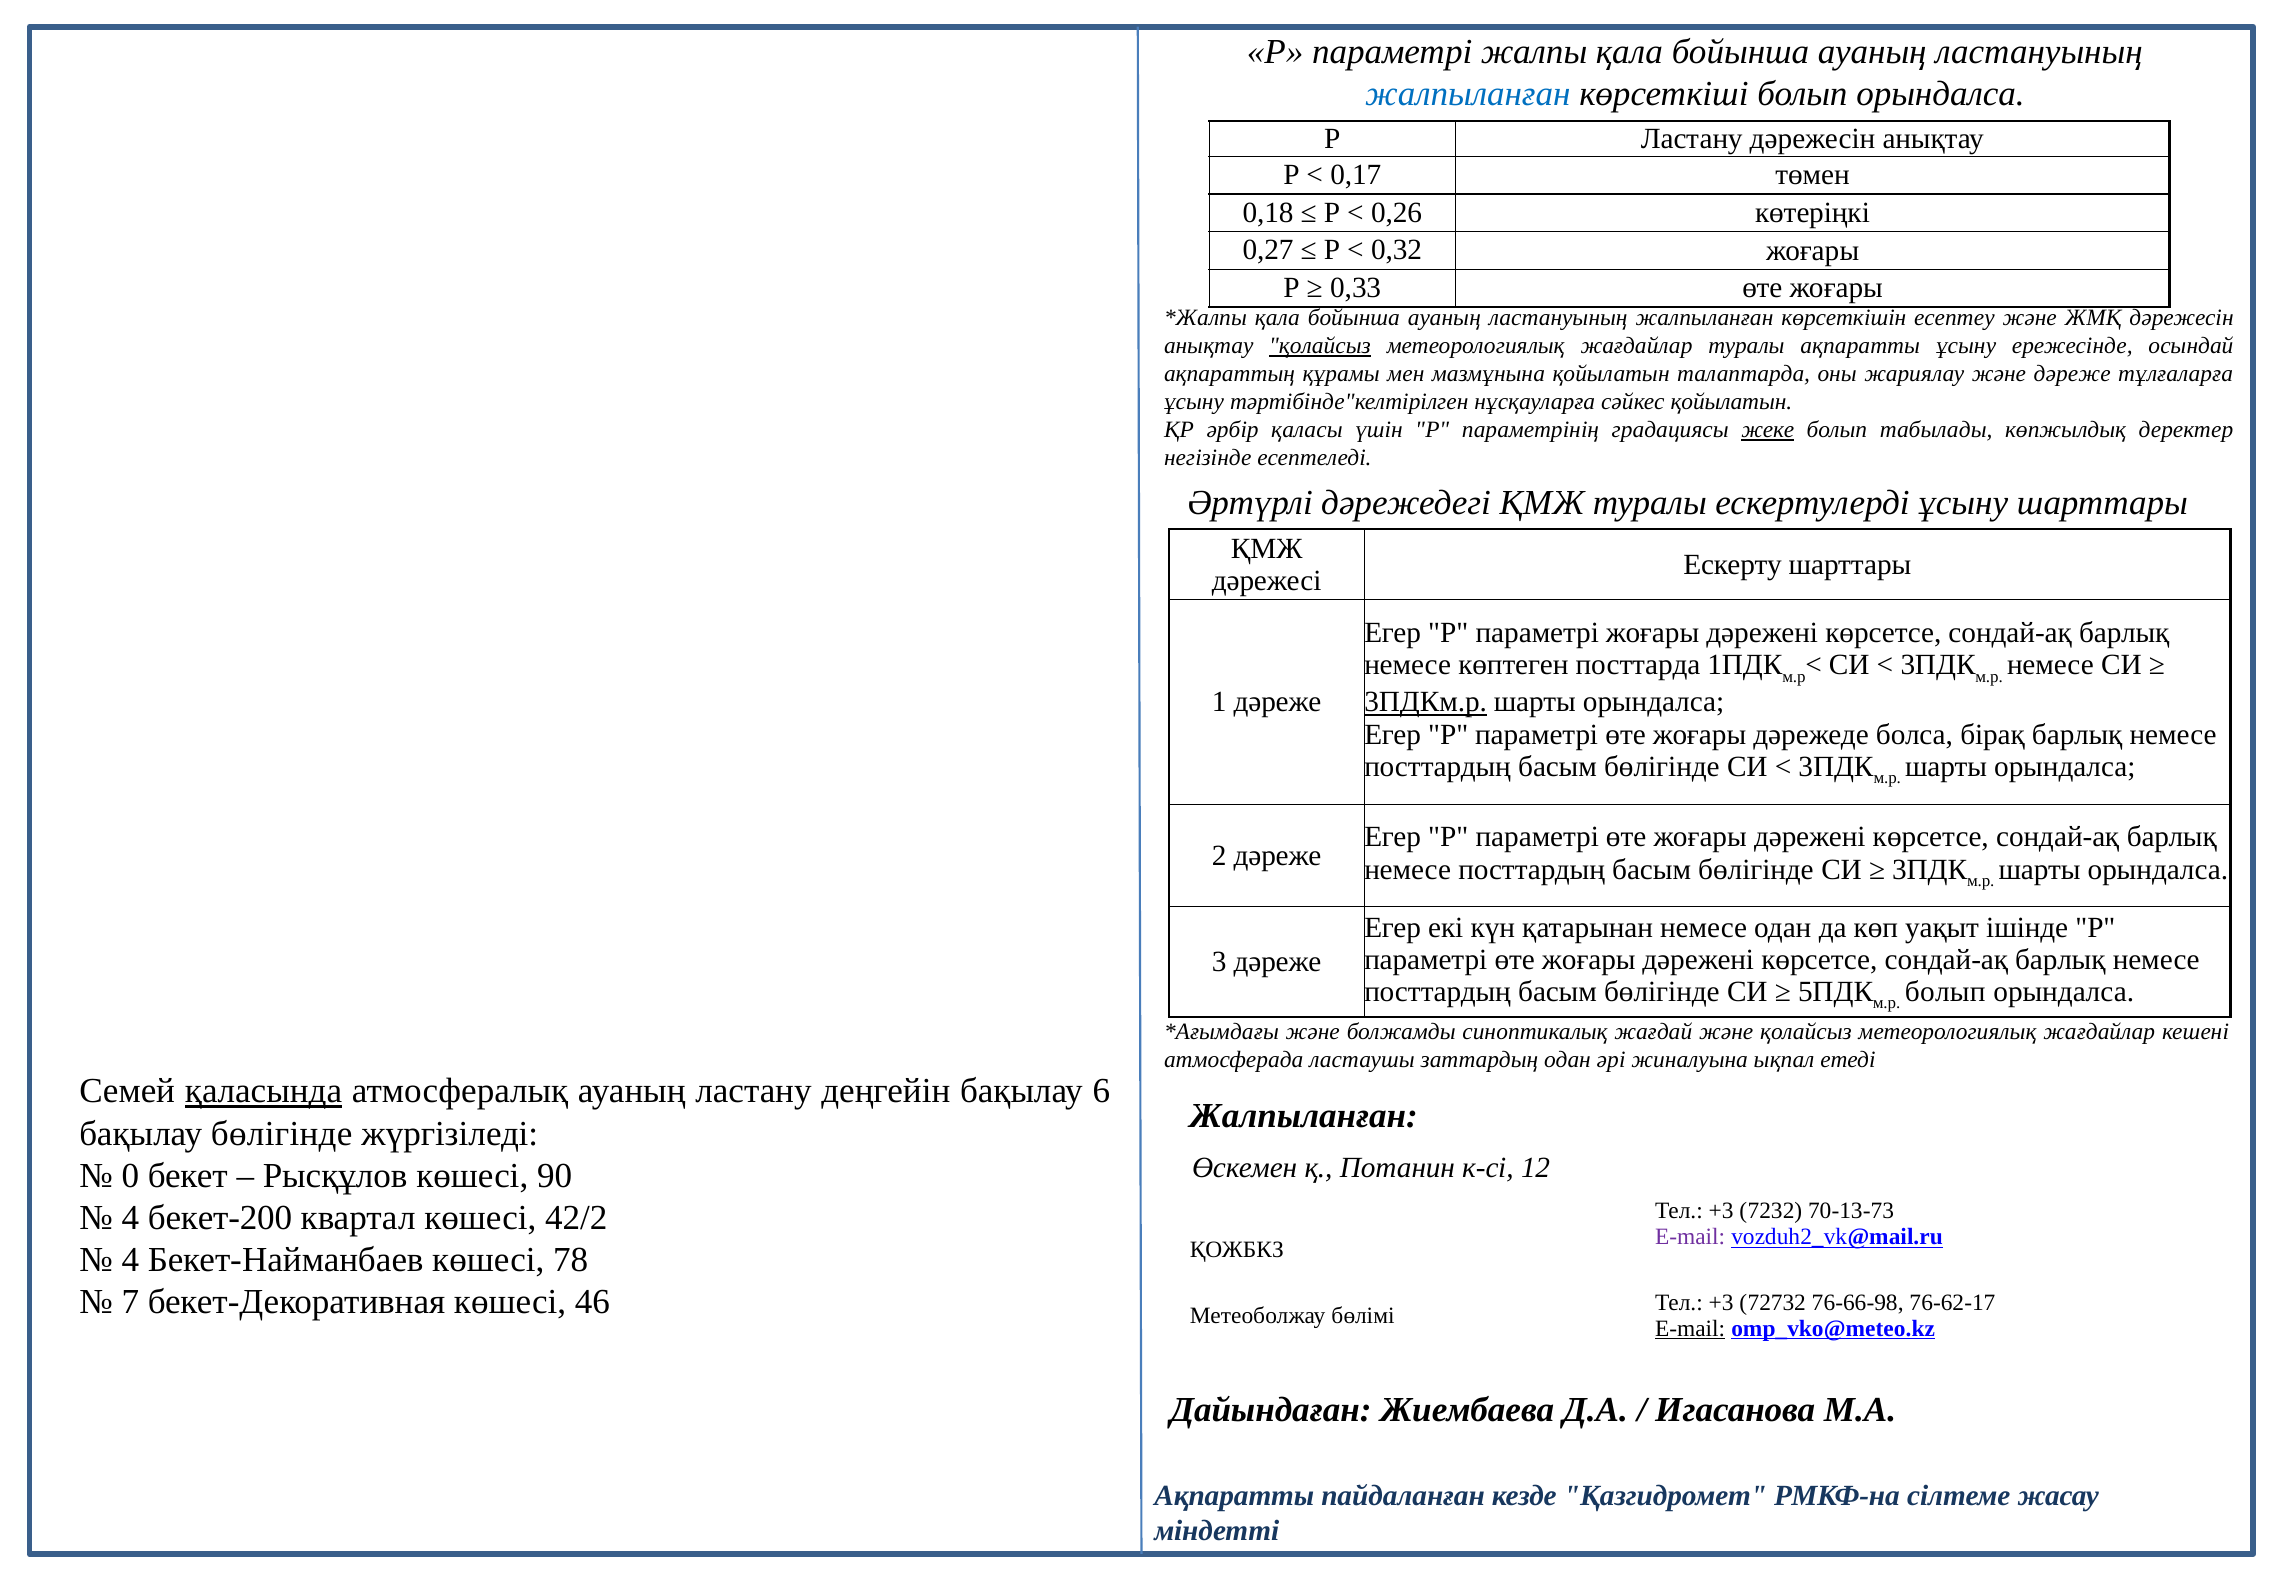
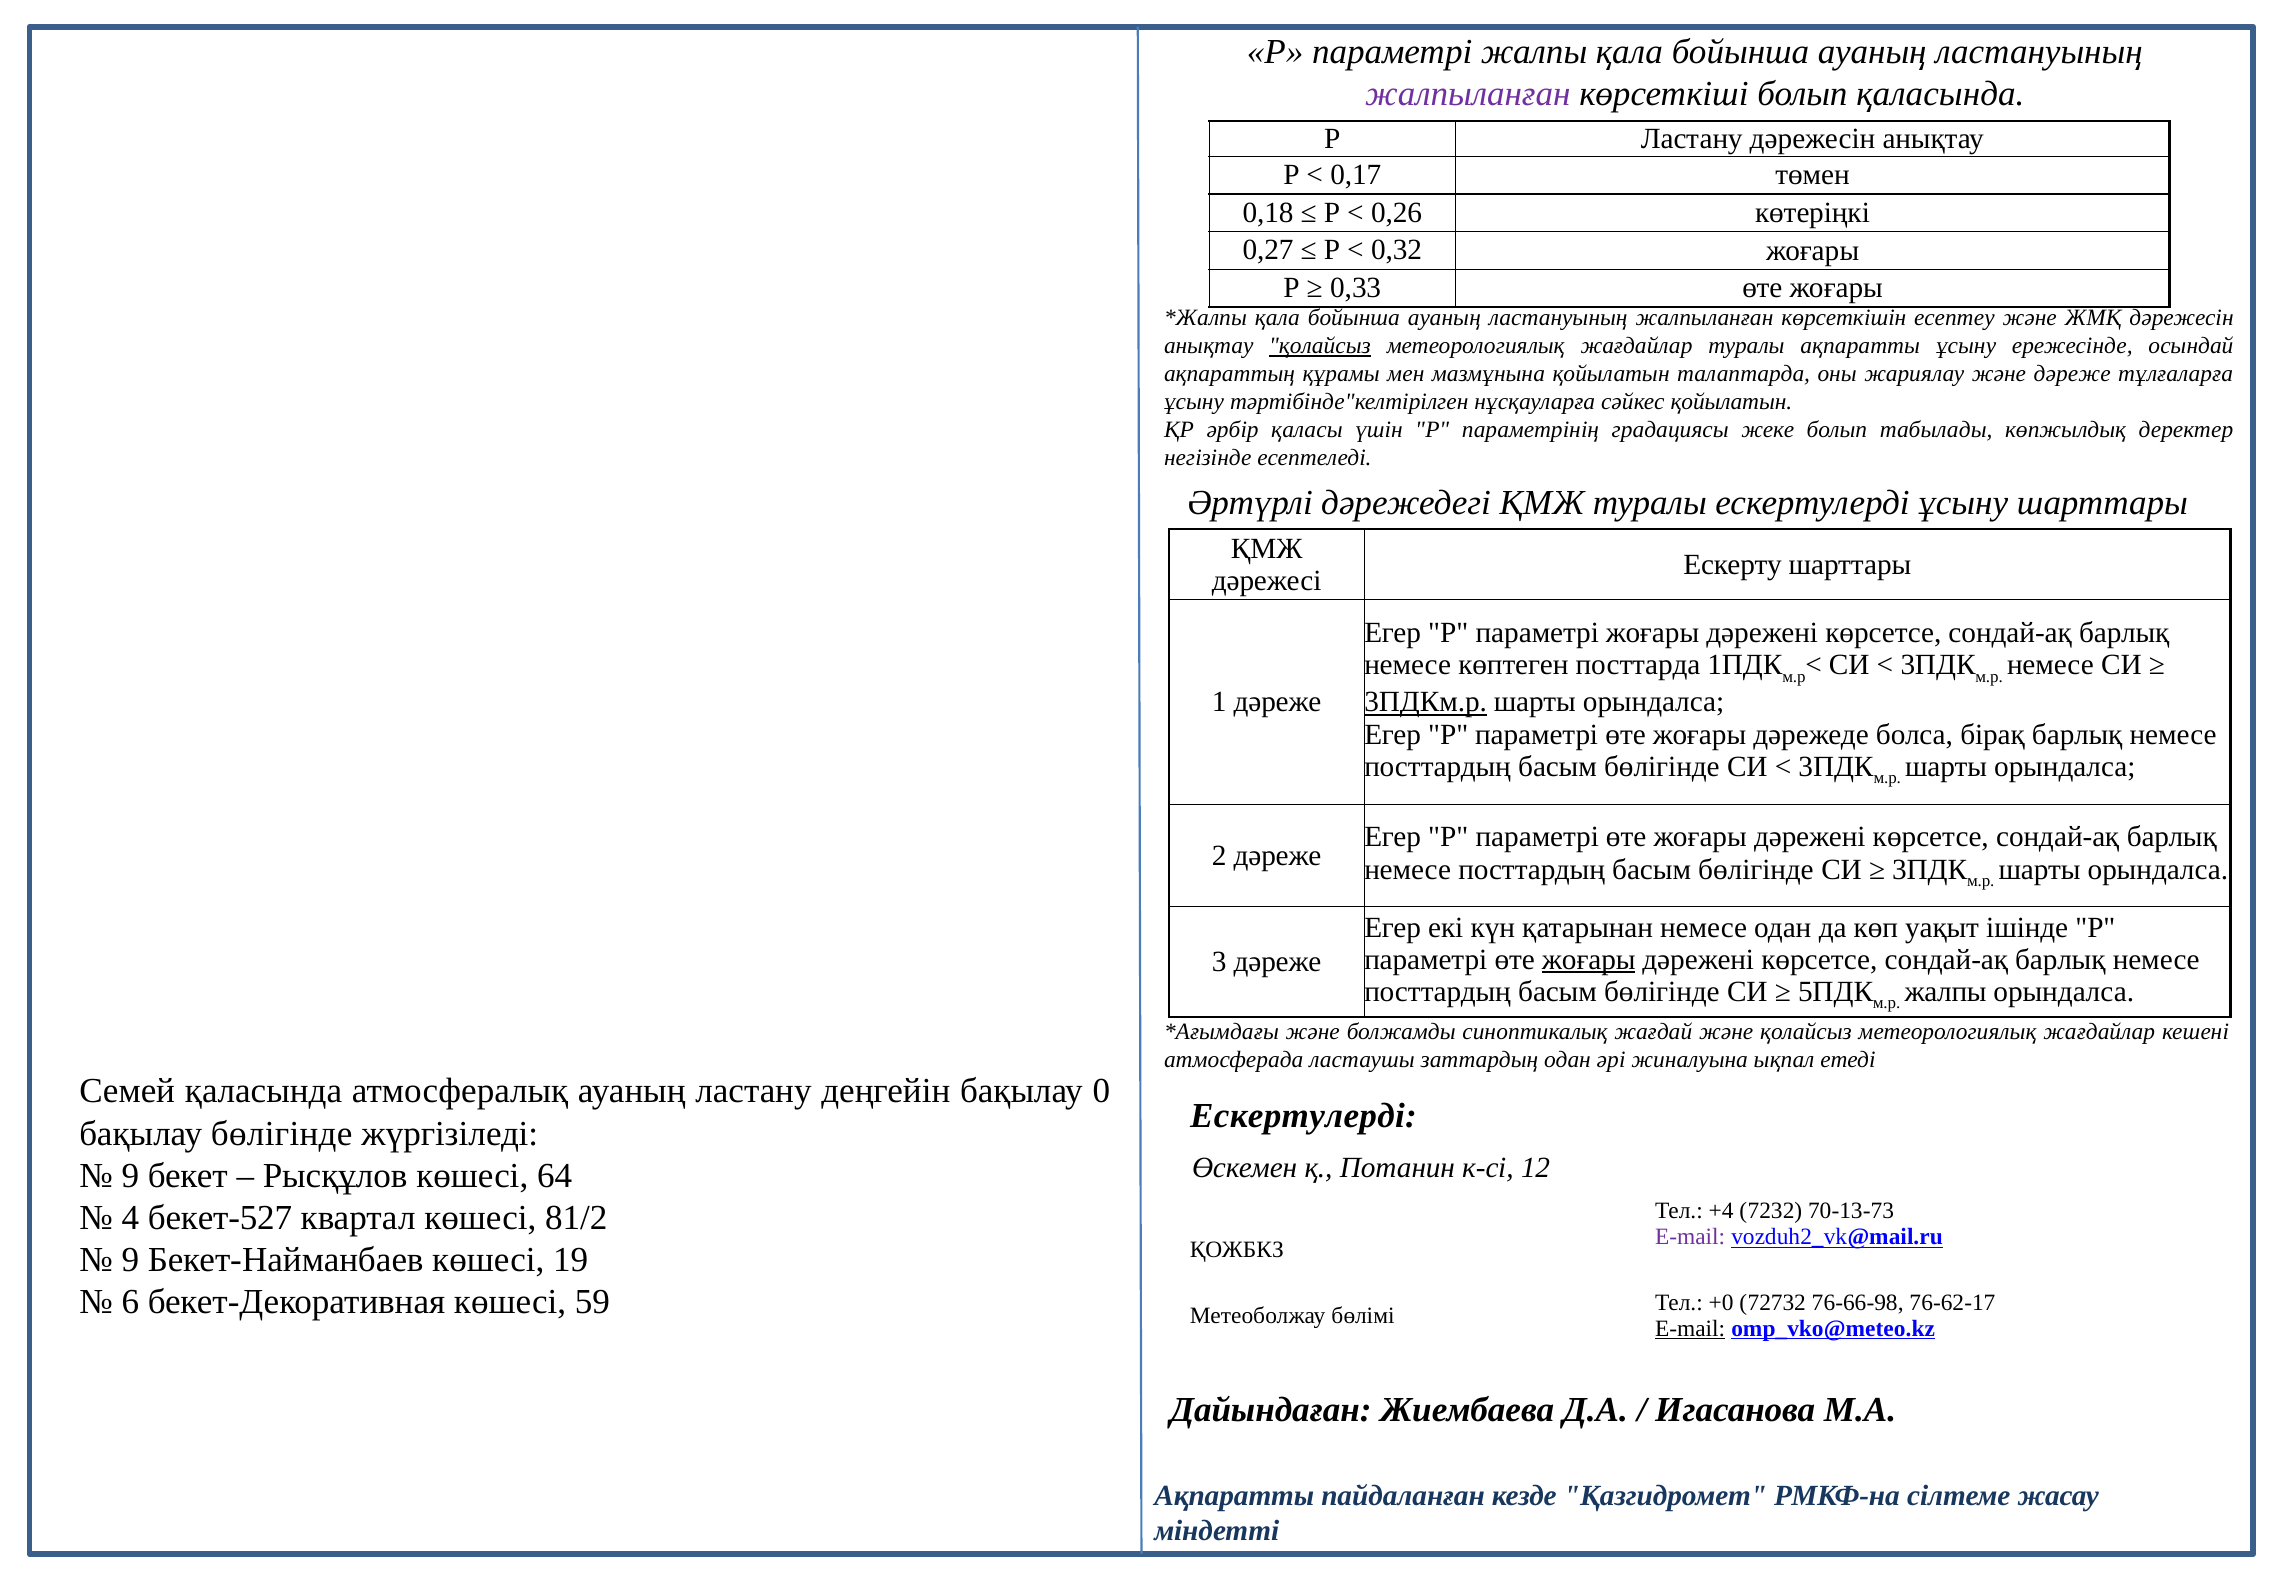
жалпыланған colour: blue -> purple (1468, 94)
көрсеткіші болып орындалса: орындалса -> қаласында (1940, 94)
жеке underline: present -> none (1768, 430)
жоғары underline: none -> present (1589, 959)
болып: болып -> жалпы (1946, 992)
қаласында underline: present -> none (264, 1091)
6: 6 -> 0 (1101, 1091)
Жалпыланған: Жалпыланған -> Ескертулерді (1303, 1115)
0: 0 -> 9 (130, 1175)
90: 90 -> 64 (555, 1175)
+3: +3 -> +4 (1721, 1211)
бекет-200: бекет-200 -> бекет-527 (220, 1217)
42/2: 42/2 -> 81/2 (576, 1217)
4: 4 -> 9 (130, 1260)
78: 78 -> 19 (571, 1260)
7: 7 -> 6 (130, 1302)
46: 46 -> 59 (592, 1302)
+3: +3 -> +0 (1721, 1302)
